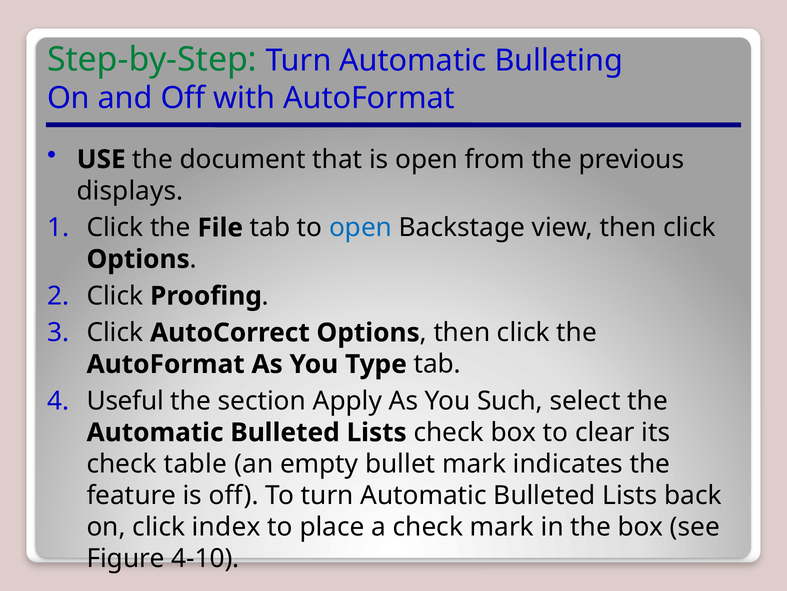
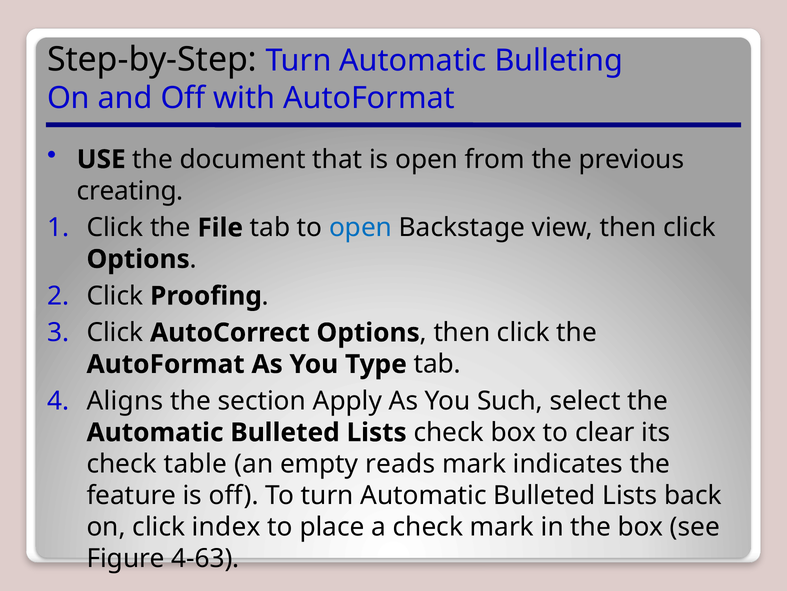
Step-by-Step colour: green -> black (152, 59)
displays: displays -> creating (130, 191)
Useful: Useful -> Aligns (125, 401)
bullet: bullet -> reads (400, 464)
4-10: 4-10 -> 4-63 (205, 558)
